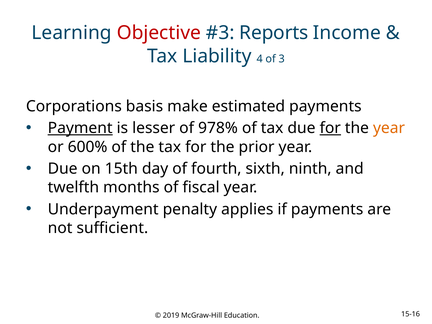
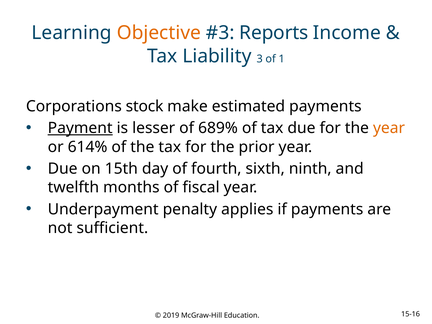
Objective colour: red -> orange (159, 33)
4: 4 -> 3 (260, 59)
3: 3 -> 1 (282, 59)
basis: basis -> stock (145, 106)
978%: 978% -> 689% (218, 128)
for underline: present -> none (330, 128)
600%: 600% -> 614% (88, 147)
